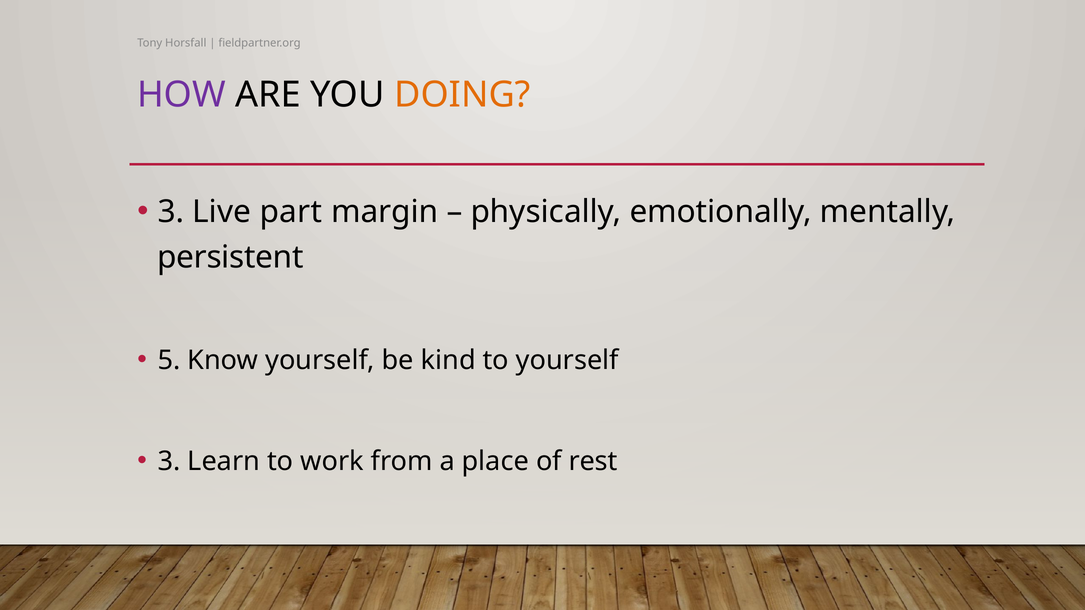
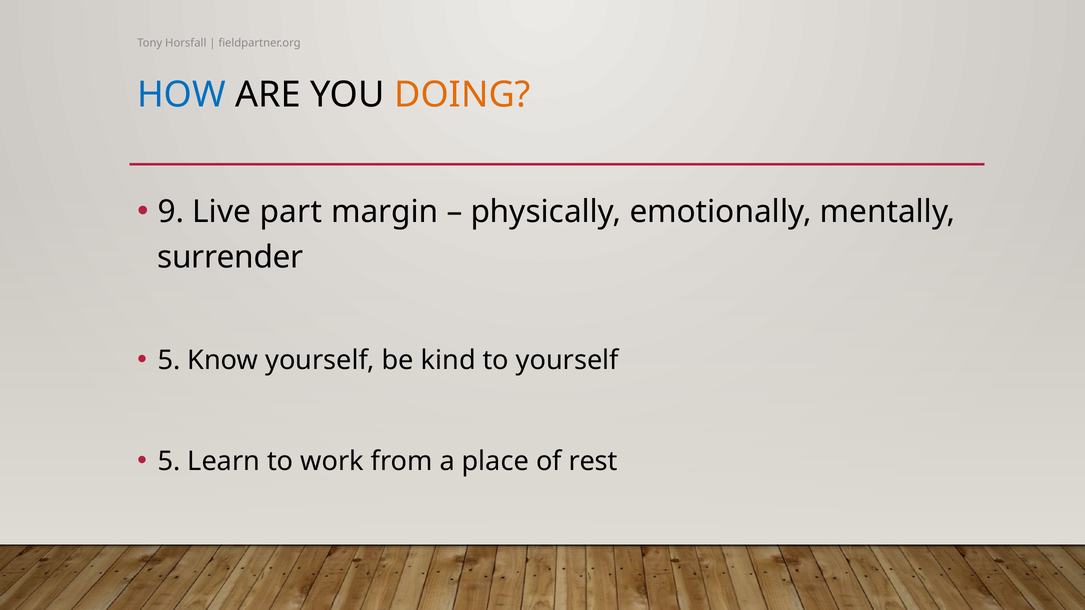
HOW colour: purple -> blue (182, 95)
3: 3 -> 9 (171, 212)
persistent: persistent -> surrender (230, 258)
3: 3 -> 5 (169, 461)
